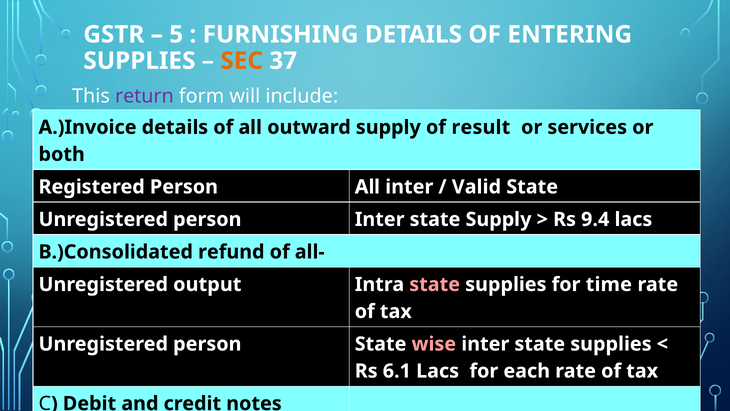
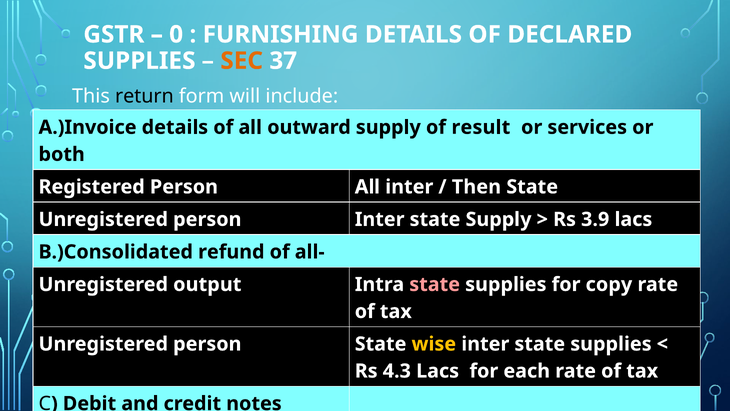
5: 5 -> 0 (176, 34)
ENTERING: ENTERING -> DECLARED (570, 34)
return colour: purple -> black (144, 96)
Valid: Valid -> Then (476, 187)
9.4: 9.4 -> 3.9 (595, 219)
time: time -> copy (609, 284)
wise colour: pink -> yellow (434, 344)
6.1: 6.1 -> 4.3 (397, 371)
